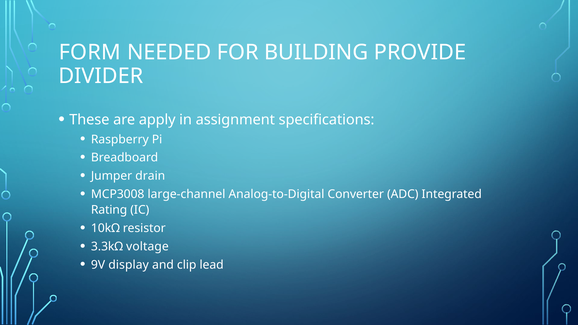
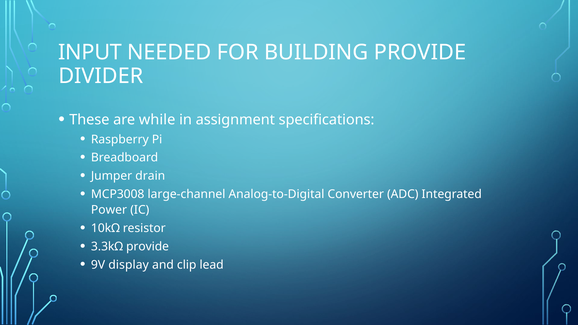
FORM: FORM -> INPUT (90, 53)
apply: apply -> while (157, 120)
Rating: Rating -> Power (109, 210)
3.3kΩ voltage: voltage -> provide (148, 247)
